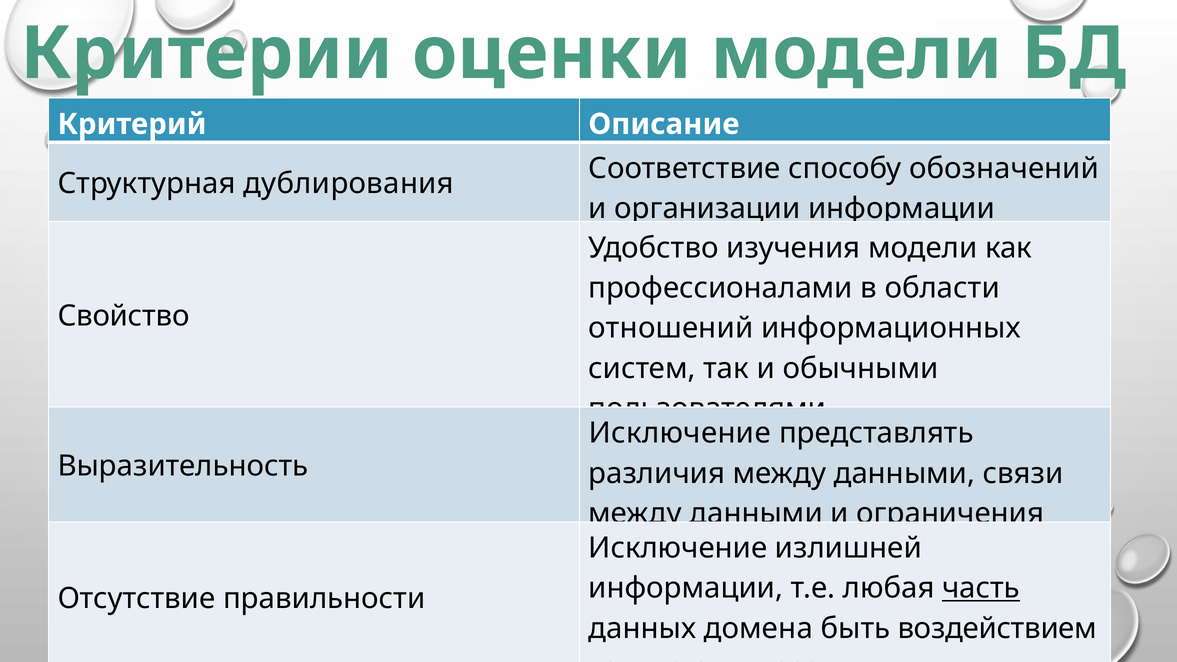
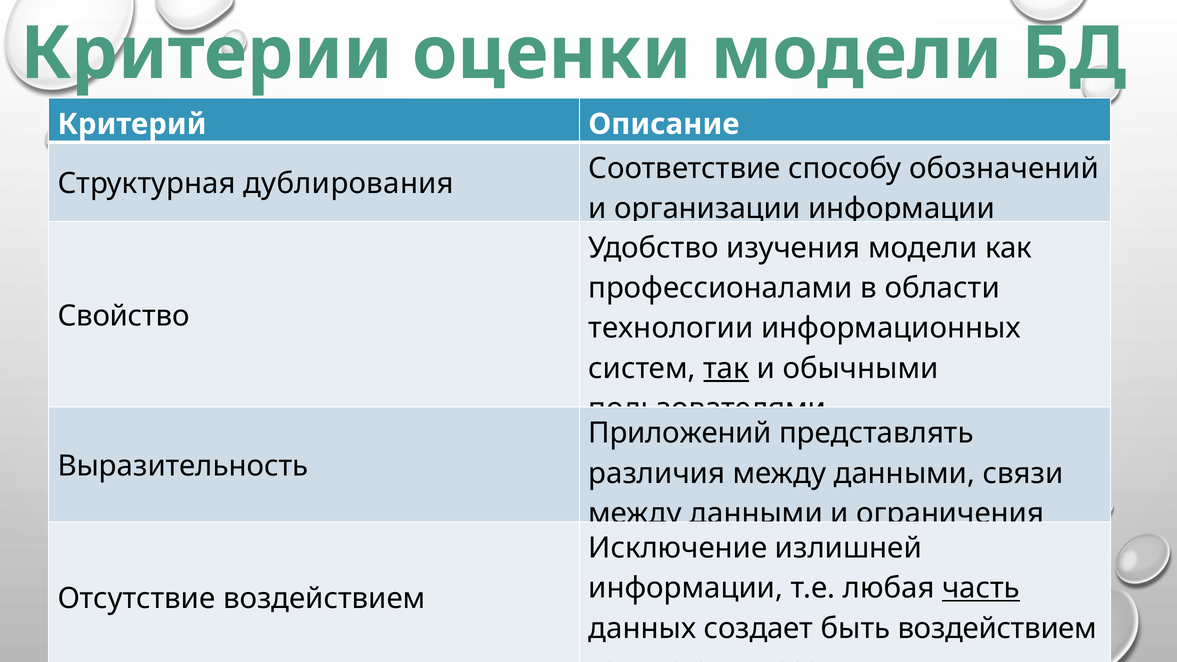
отношений: отношений -> технологии (671, 328)
так underline: none -> present (726, 368)
Исключение: Исключение -> Приложений (680, 433)
Отсутствие правильности: правильности -> воздействием (324, 599)
домена: домена -> создает (758, 628)
